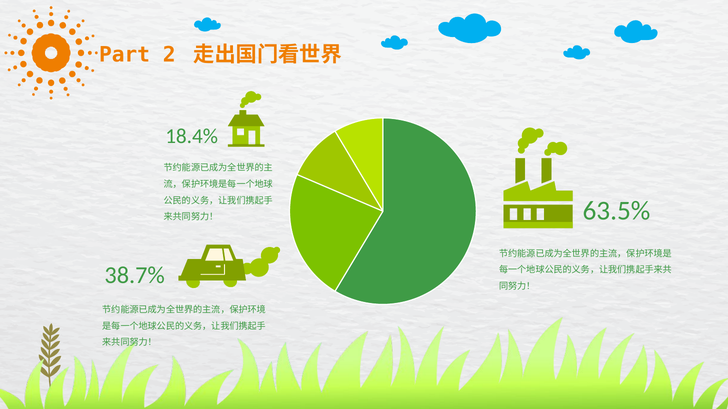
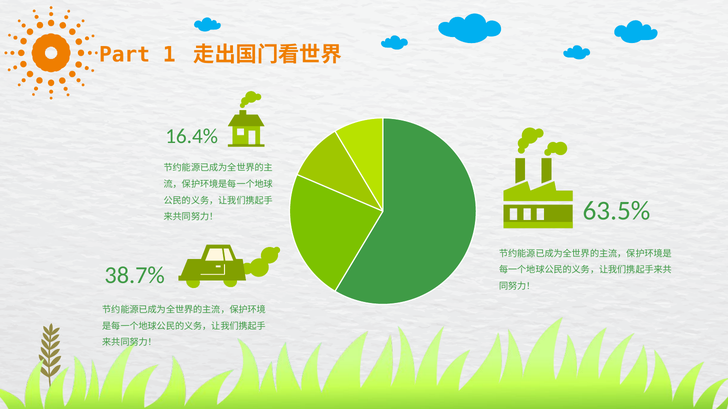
2: 2 -> 1 (169, 55)
18.4%: 18.4% -> 16.4% (192, 136)
